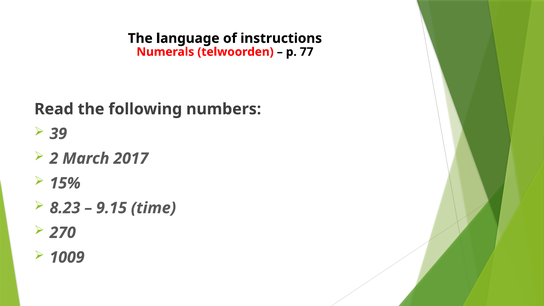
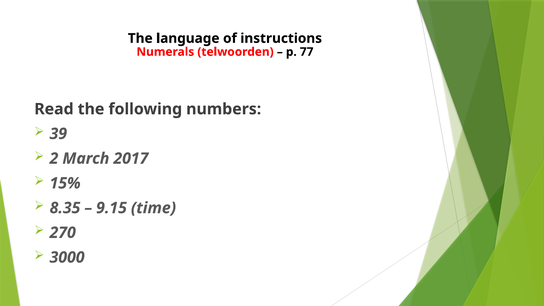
8.23: 8.23 -> 8.35 (65, 208)
1009: 1009 -> 3000 (67, 257)
